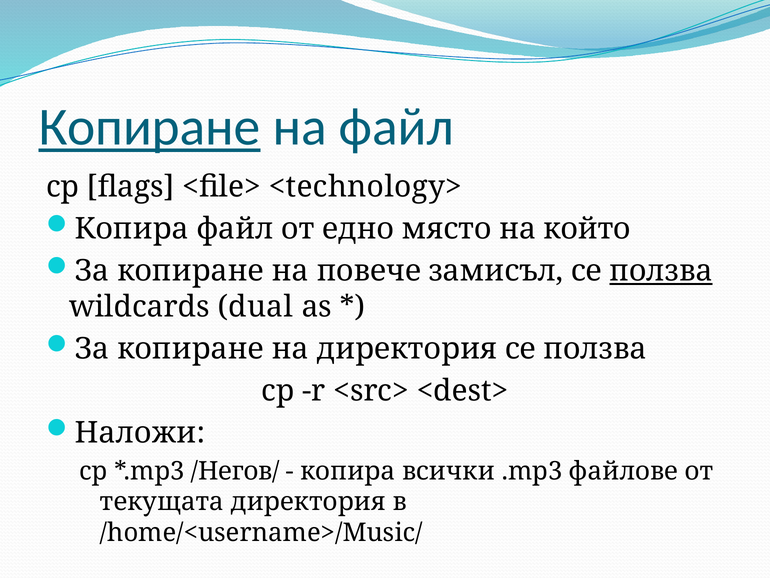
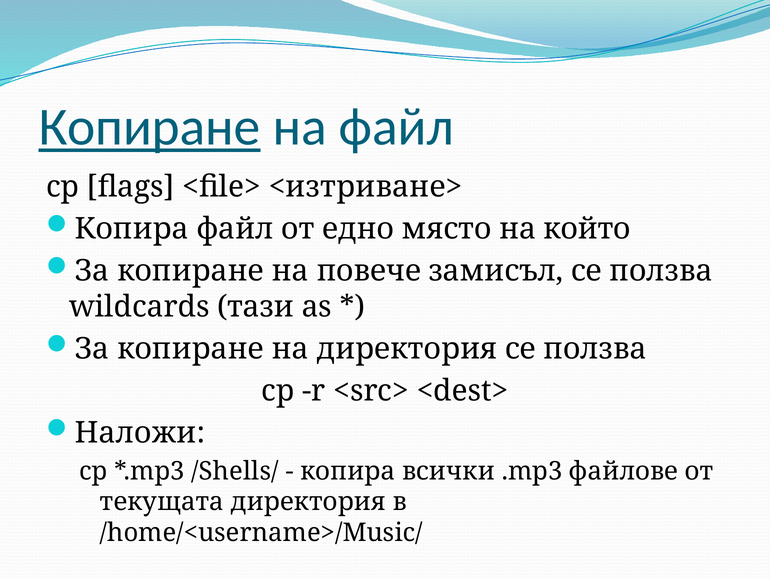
<technology>: <technology> -> <изтриване> (366, 187)
ползва underline: present -> none (661, 271)
dual: dual -> тази (256, 307)
/Негов/: /Негов/ -> /Shells/ (235, 471)
